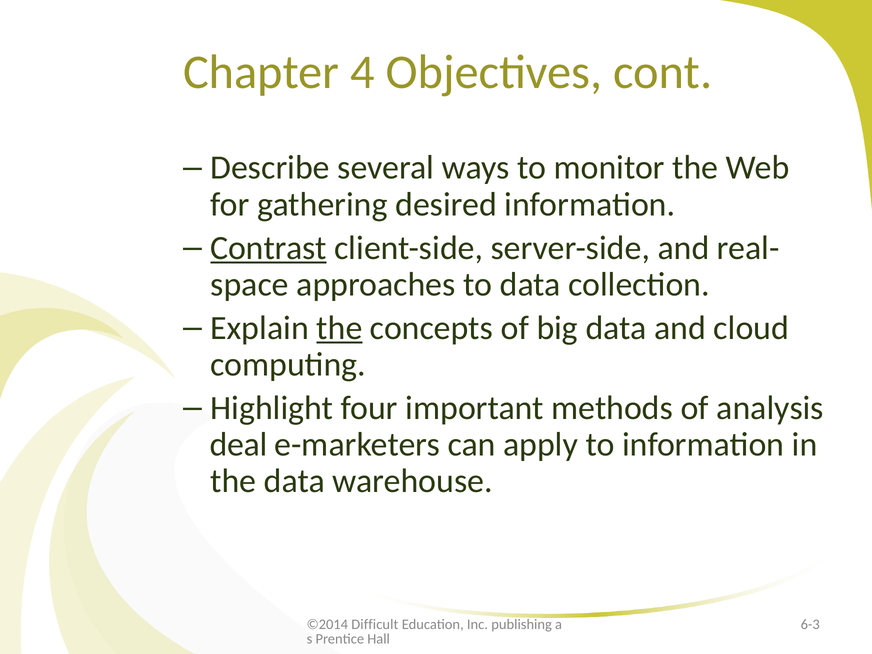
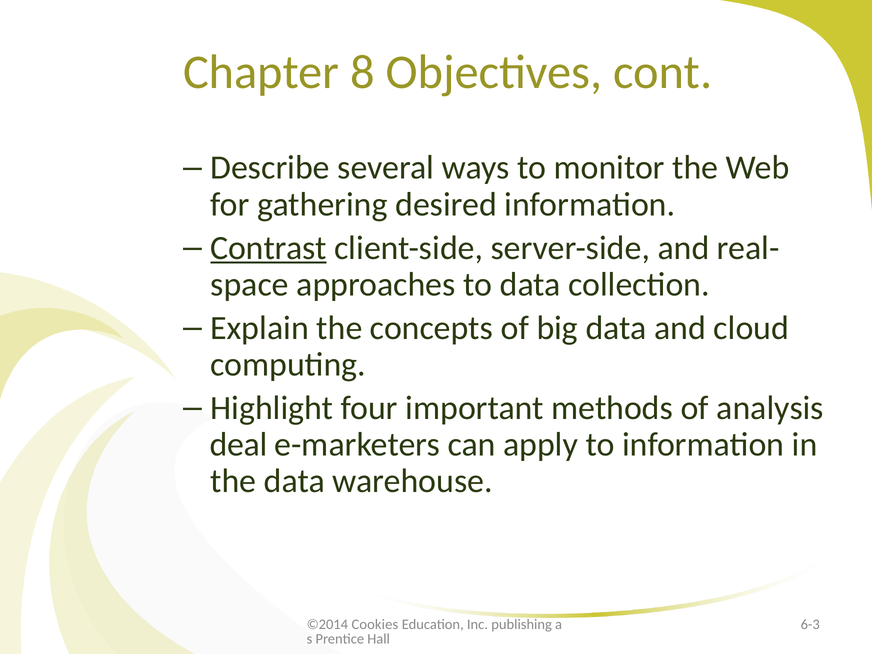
4: 4 -> 8 (362, 72)
the underline: present -> none (339, 328)
Difficult: Difficult -> Cookies (375, 624)
